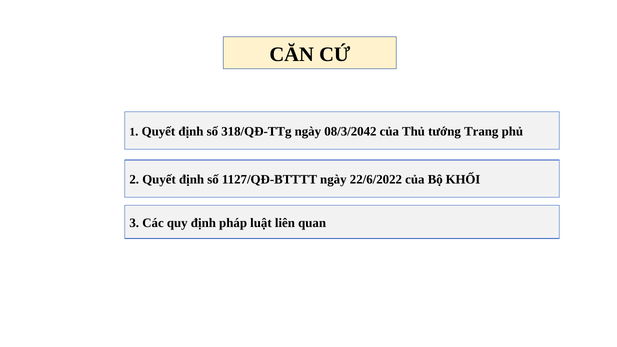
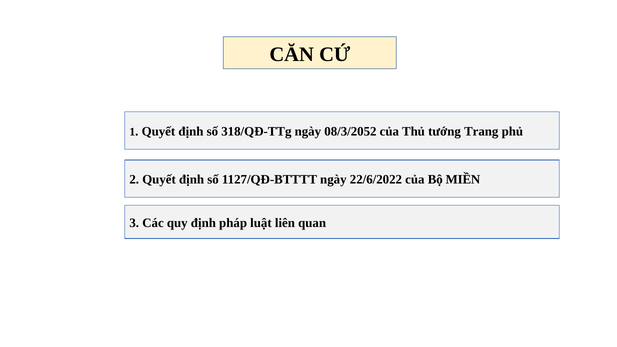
08/3/2042: 08/3/2042 -> 08/3/2052 (350, 131)
KHỐI: KHỐI -> MIỀN (463, 180)
